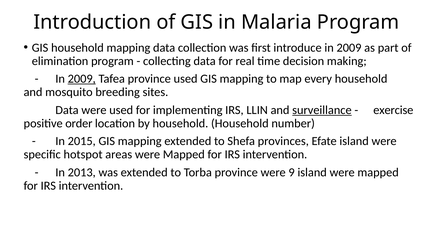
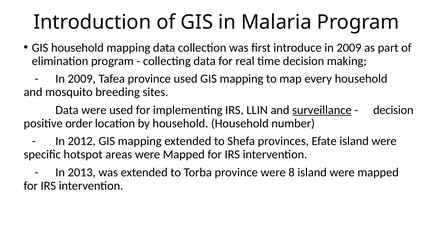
2009 underline: present -> none (82, 79)
exercise: exercise -> decision (393, 110)
2015: 2015 -> 2012 (82, 141)
9: 9 -> 8 (292, 173)
